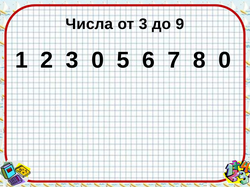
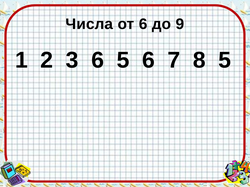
от 3: 3 -> 6 (143, 24)
3 0: 0 -> 6 (98, 60)
8 0: 0 -> 5 (225, 60)
